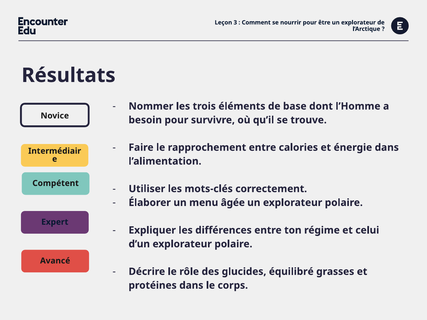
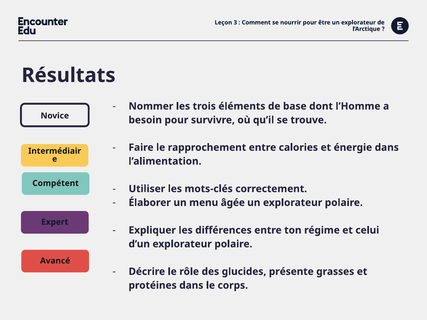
équilibré: équilibré -> présente (291, 272)
